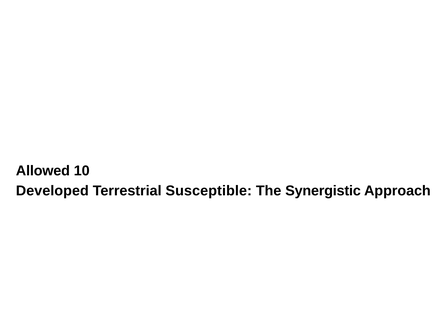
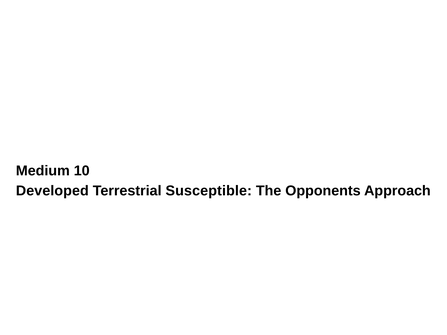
Allowed: Allowed -> Medium (43, 171)
Synergistic: Synergistic -> Opponents (323, 191)
